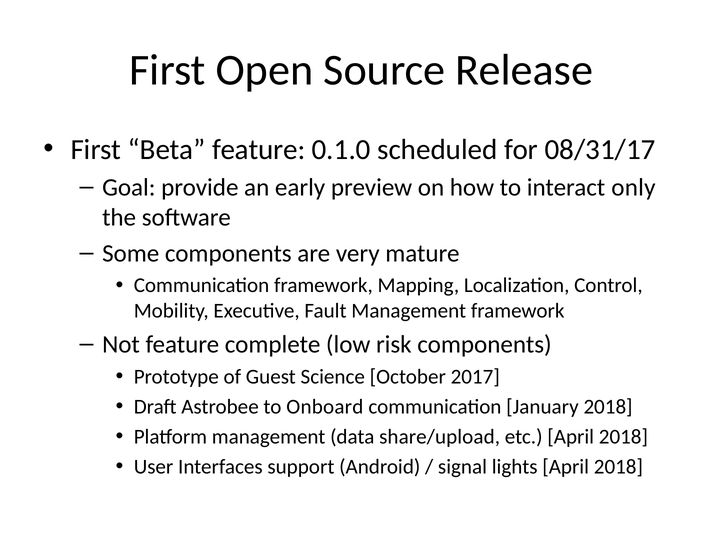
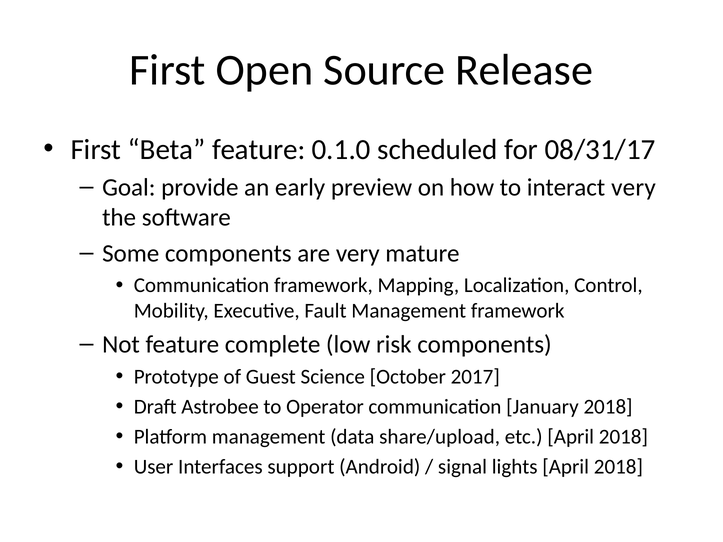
interact only: only -> very (633, 188)
Onboard: Onboard -> Operator (325, 407)
